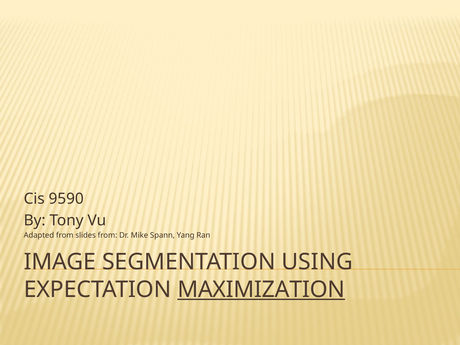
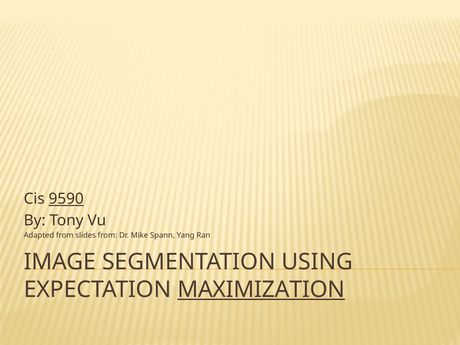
9590 underline: none -> present (66, 199)
